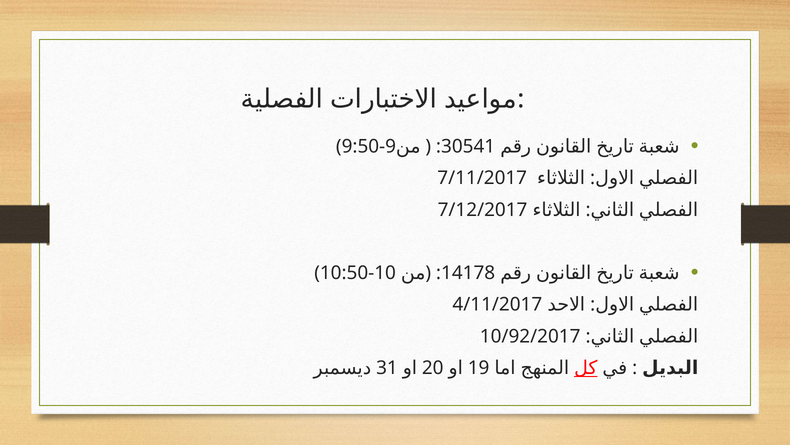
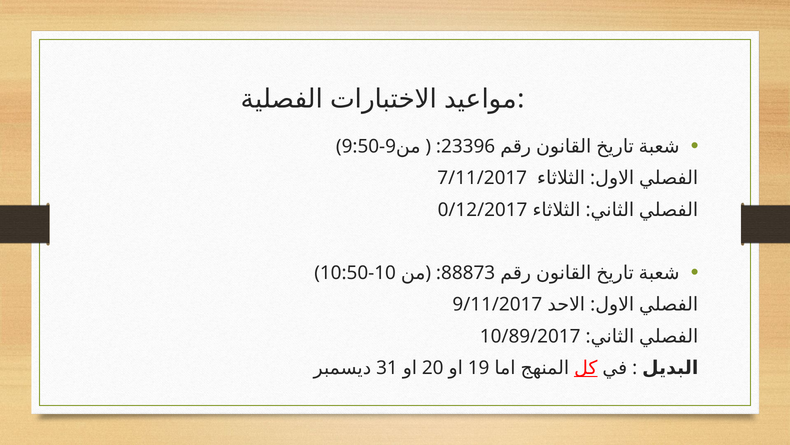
30541: 30541 -> 23396 (468, 146)
7/12/2017: 7/12/2017 -> 0/12/2017 (483, 210)
14178: 14178 -> 88873 (468, 273)
4/11/2017: 4/11/2017 -> 9/11/2017 (497, 304)
10/92/2017: 10/92/2017 -> 10/89/2017 (530, 336)
